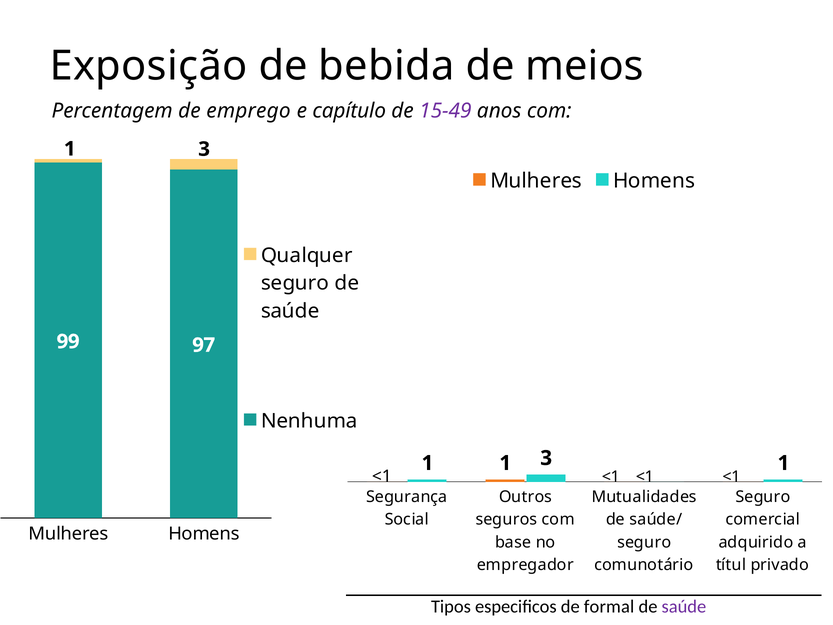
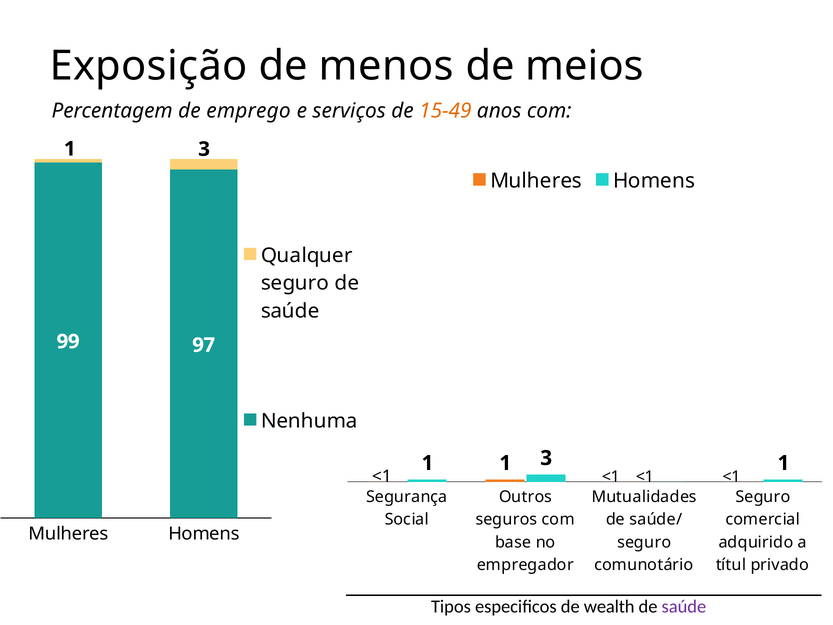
bebida: bebida -> menos (386, 66)
capítulo: capítulo -> serviços (349, 111)
15-49 colour: purple -> orange (445, 111)
formal: formal -> wealth (609, 607)
